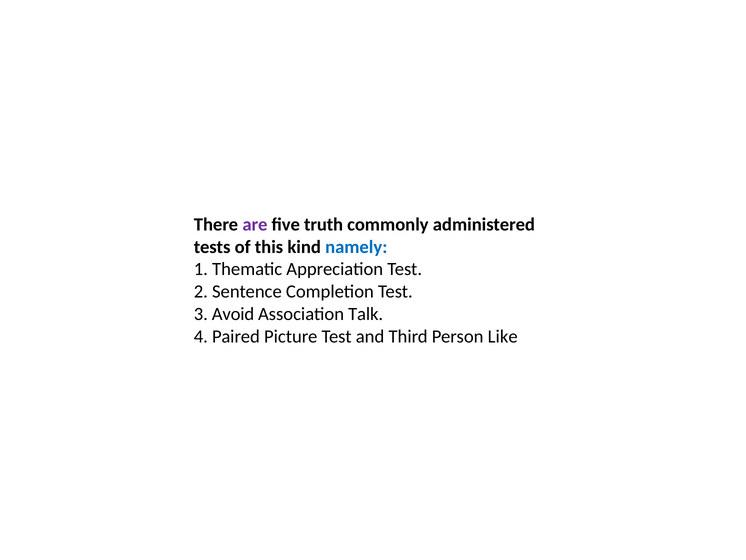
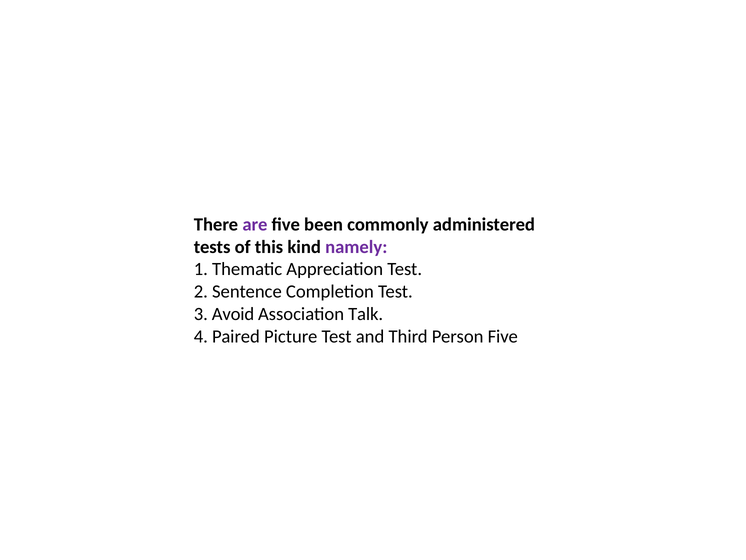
truth: truth -> been (324, 224)
namely colour: blue -> purple (356, 247)
Person Like: Like -> Five (503, 336)
